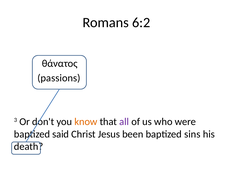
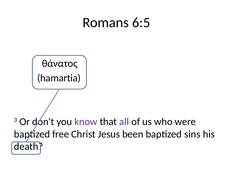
6:2: 6:2 -> 6:5 (141, 23)
passions: passions -> hamartia (59, 78)
know colour: orange -> purple (86, 121)
said: said -> free (61, 134)
